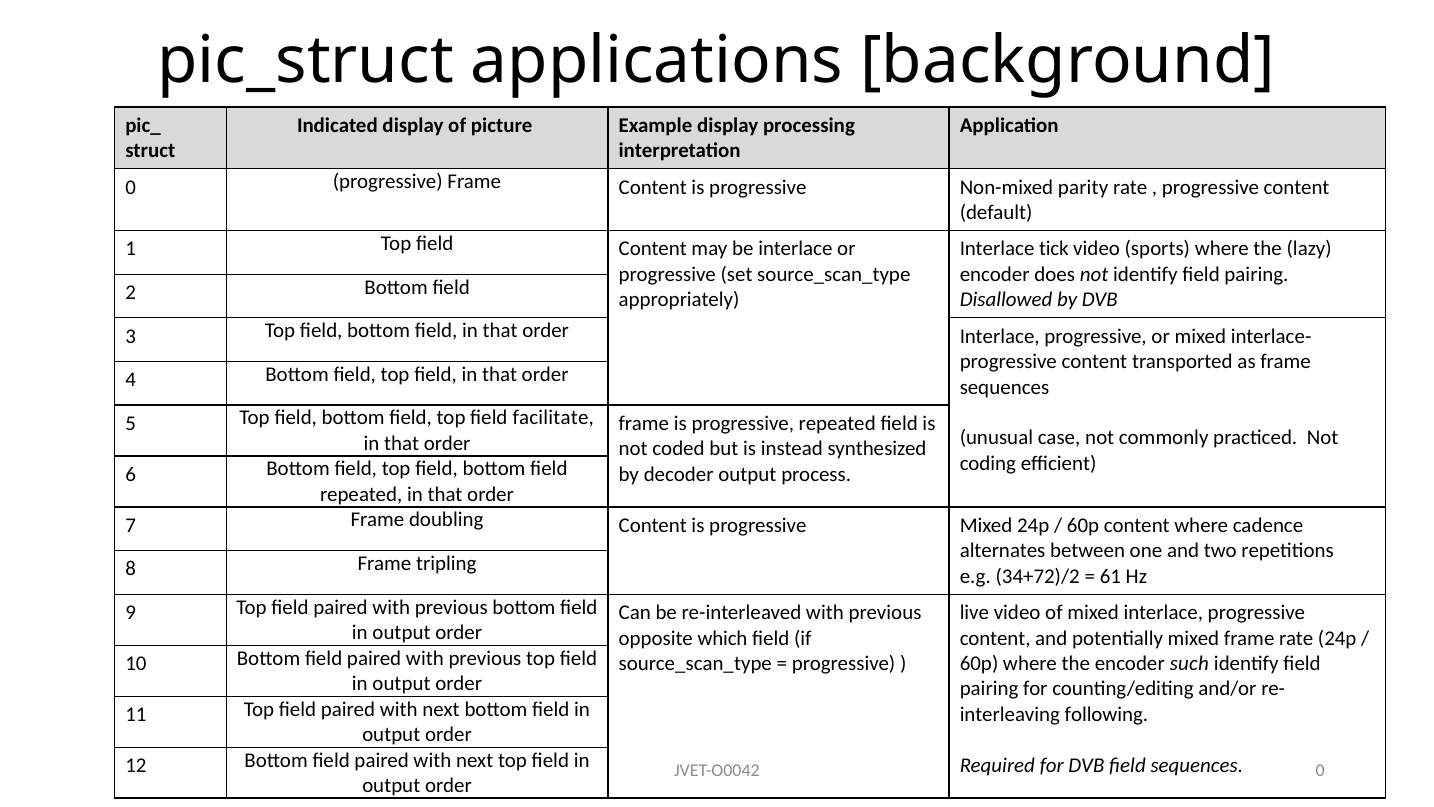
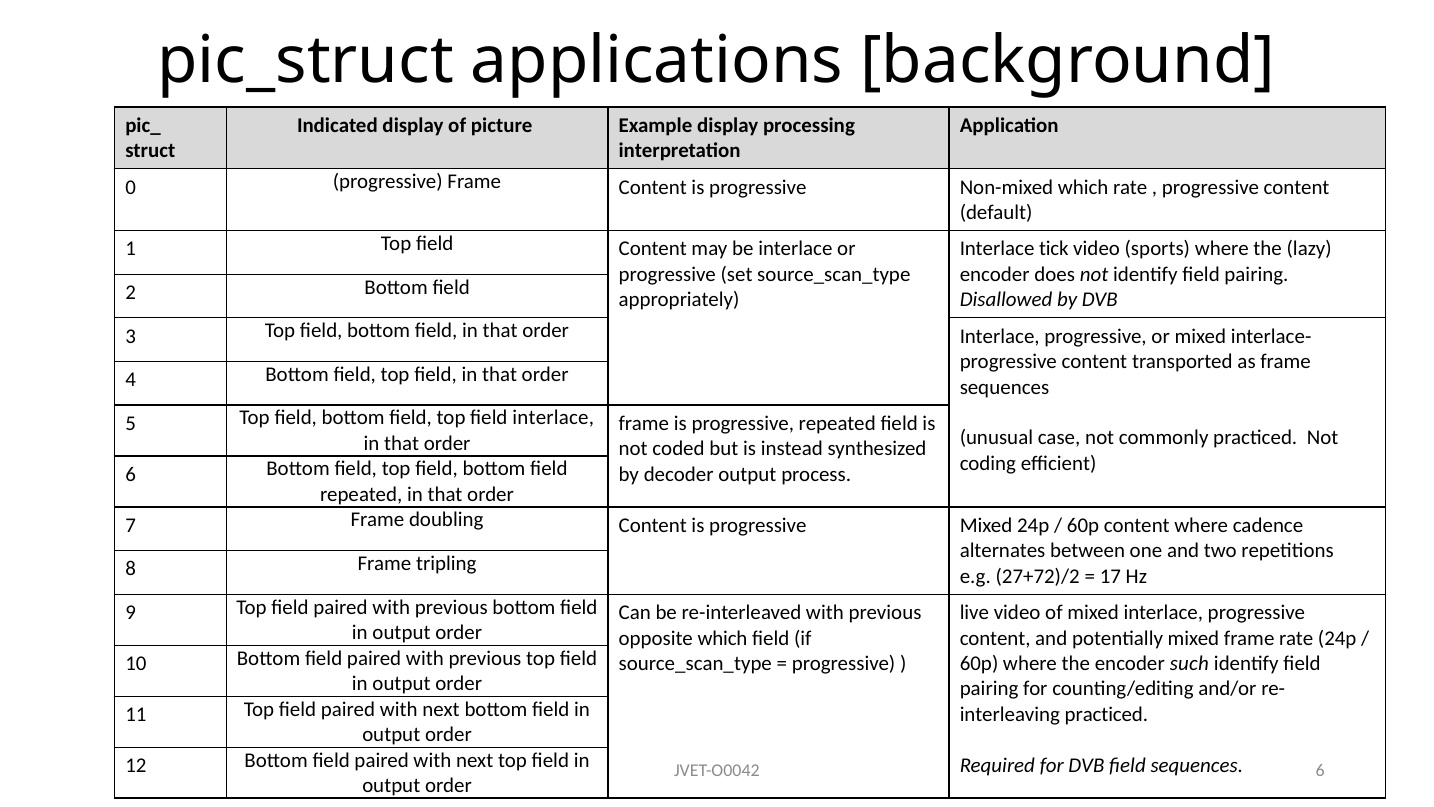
Non-mixed parity: parity -> which (1083, 187)
field facilitate: facilitate -> interlace (553, 418)
34+72)/2: 34+72)/2 -> 27+72)/2 (1038, 576)
61: 61 -> 17 (1110, 576)
following: following -> practiced (1106, 714)
JVET-O0042 0: 0 -> 6 (1320, 770)
